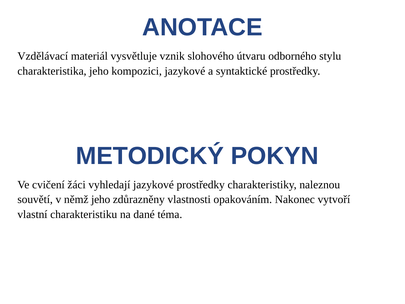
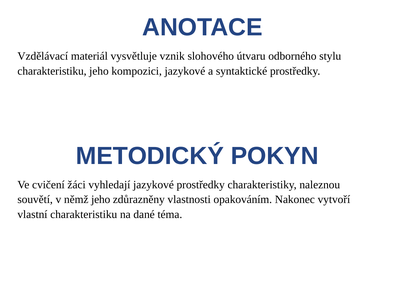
charakteristika: charakteristika -> charakteristiku (52, 71)
